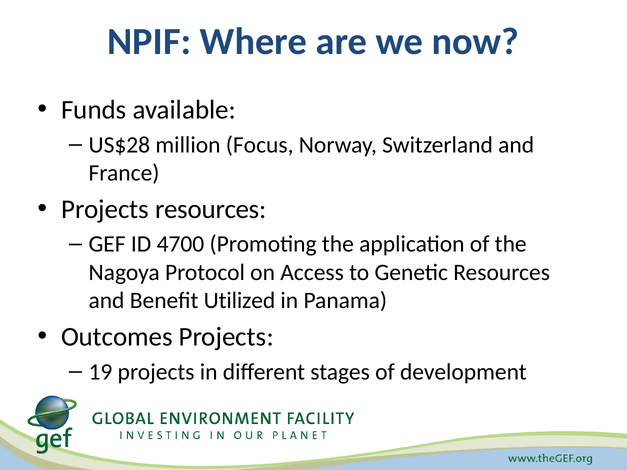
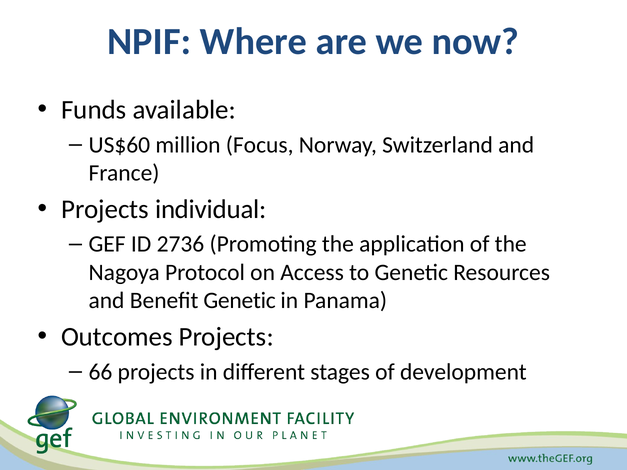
US$28: US$28 -> US$60 (119, 145)
Projects resources: resources -> individual (211, 209)
4700: 4700 -> 2736 (180, 244)
Benefit Utilized: Utilized -> Genetic (240, 301)
19: 19 -> 66 (100, 372)
